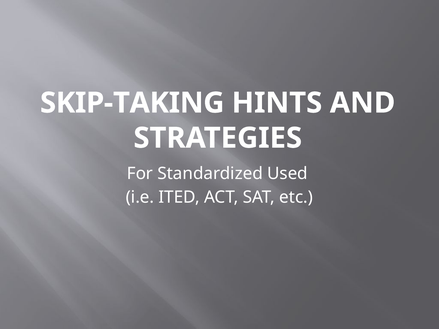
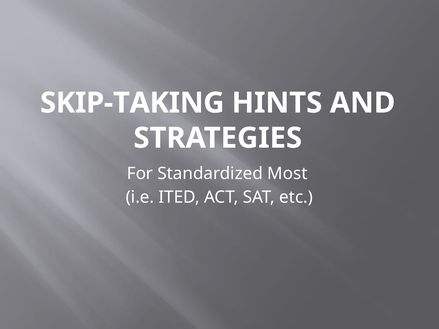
Used: Used -> Most (287, 174)
